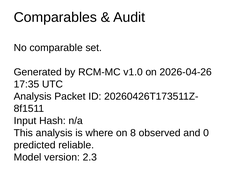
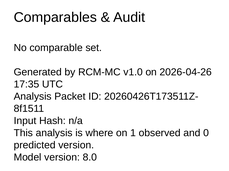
8: 8 -> 1 (133, 134)
predicted reliable: reliable -> version (76, 146)
2.3: 2.3 -> 8.0 (90, 158)
